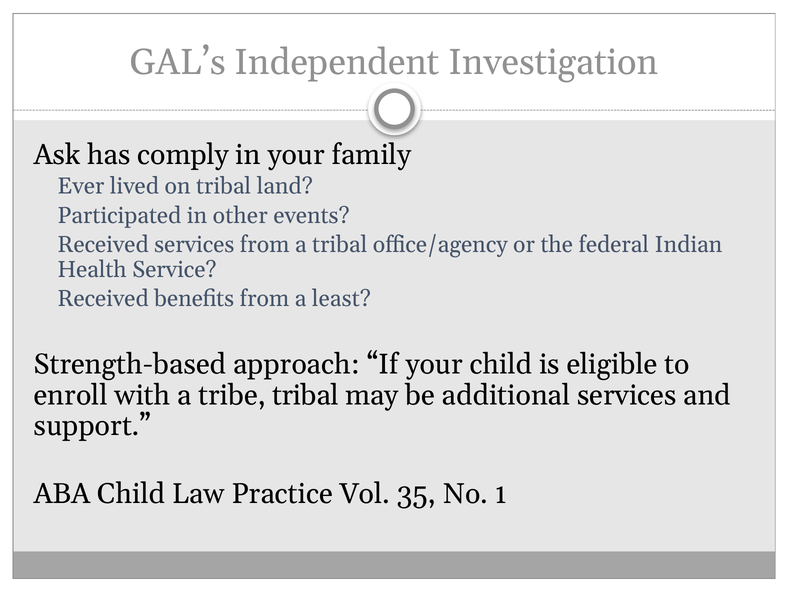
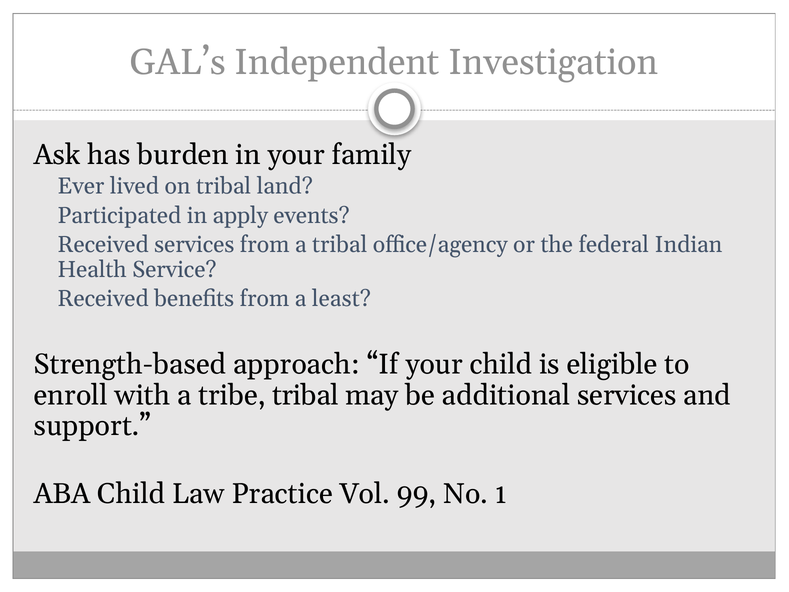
comply: comply -> burden (183, 155)
other: other -> apply (240, 215)
35: 35 -> 99 (417, 494)
